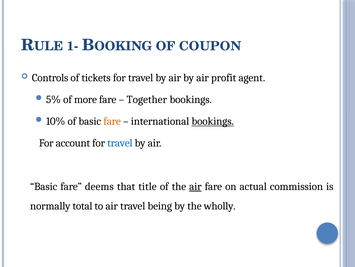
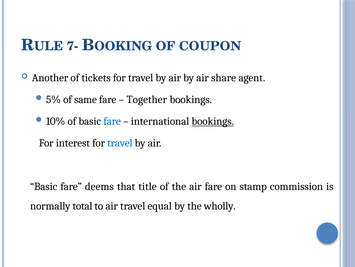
1-: 1- -> 7- (73, 46)
Controls: Controls -> Another (50, 78)
profit: profit -> share (224, 78)
more: more -> same (85, 99)
fare colour: orange -> blue (112, 121)
account: account -> interest (73, 143)
air underline: present -> none (195, 186)
actual: actual -> stamp (253, 186)
being: being -> equal (160, 205)
